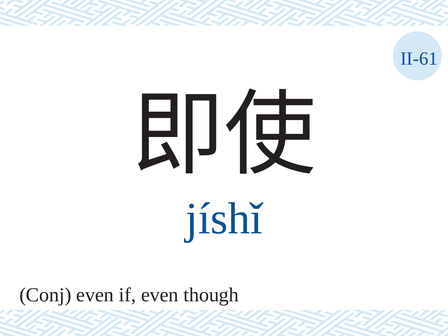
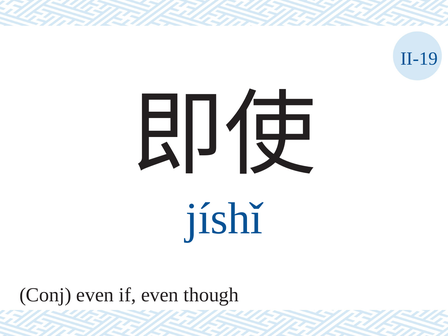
II-61: II-61 -> II-19 (419, 59)
